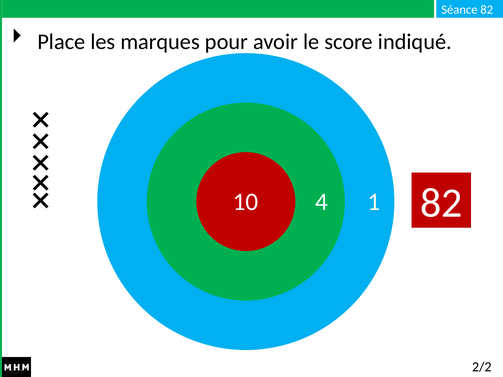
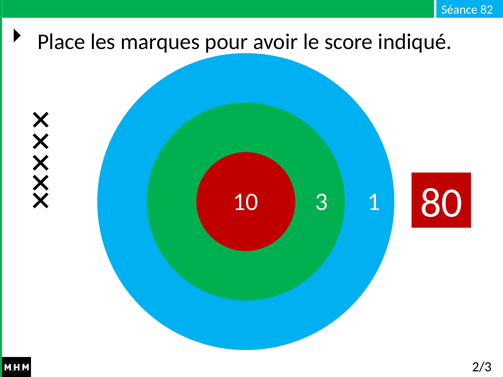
4: 4 -> 3 (321, 202)
1 82: 82 -> 80 (441, 203)
2/2: 2/2 -> 2/3 (482, 367)
